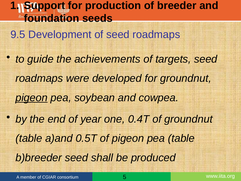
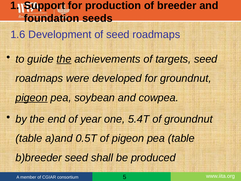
9.5: 9.5 -> 1.6 (18, 34)
the underline: none -> present (64, 59)
0.4T: 0.4T -> 5.4T (139, 119)
